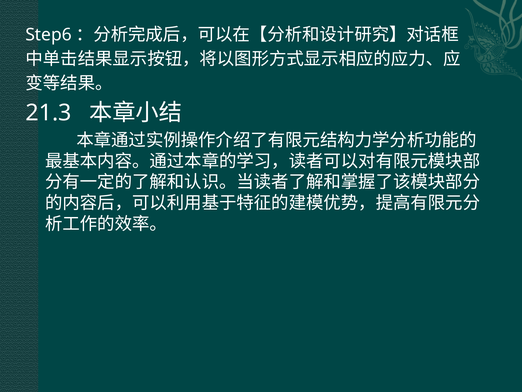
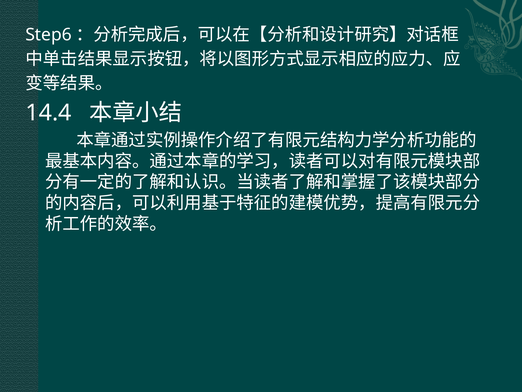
21.3: 21.3 -> 14.4 (49, 113)
